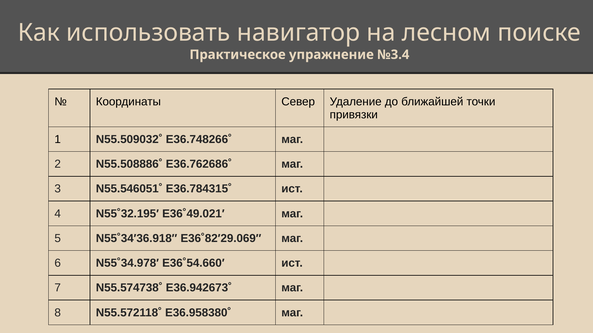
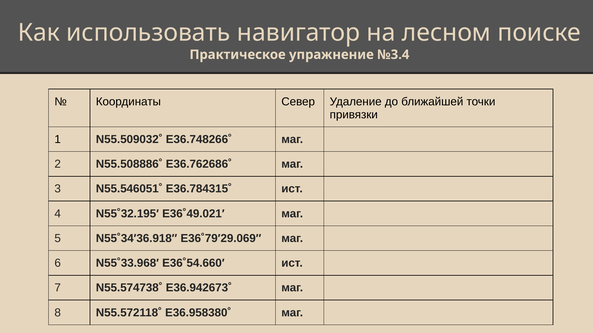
E36˚82′29.069″: E36˚82′29.069″ -> E36˚79′29.069″ (221, 239)
N55˚34.978′: N55˚34.978′ -> N55˚33.968′ (127, 264)
